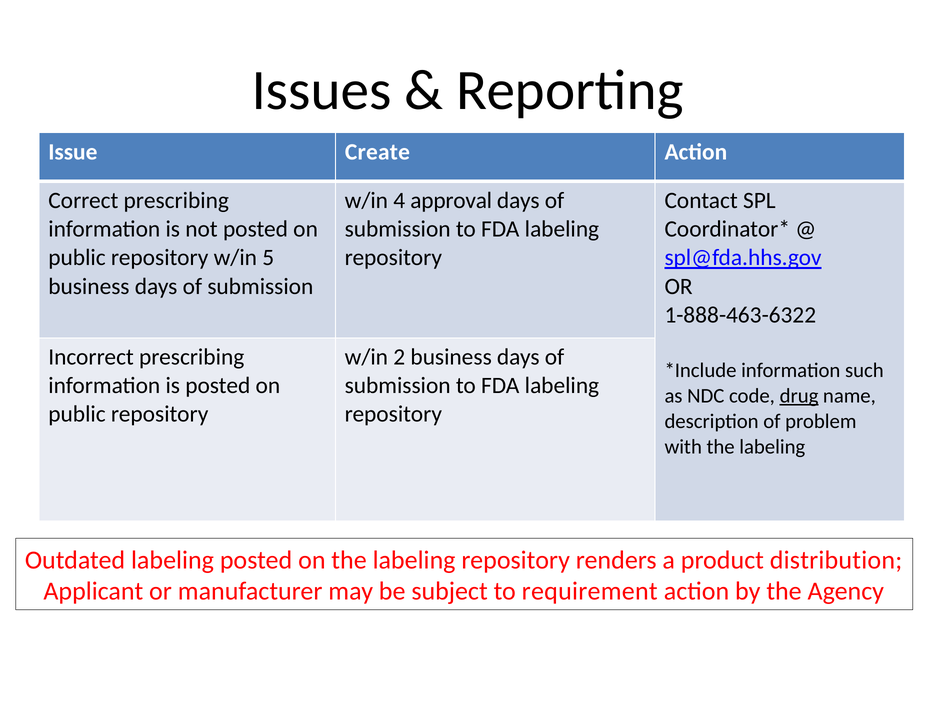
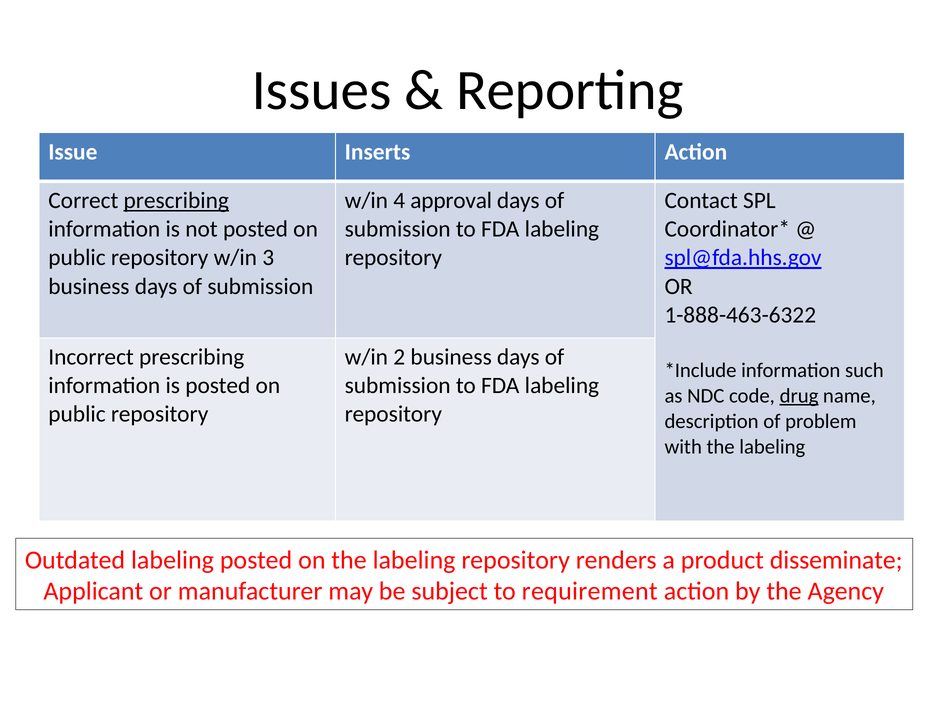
Create: Create -> Inserts (378, 152)
prescribing underline: none -> present (176, 201)
5: 5 -> 3 (268, 258)
distribution: distribution -> disseminate (836, 560)
